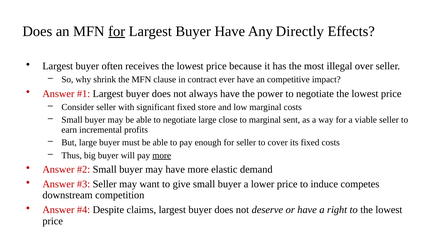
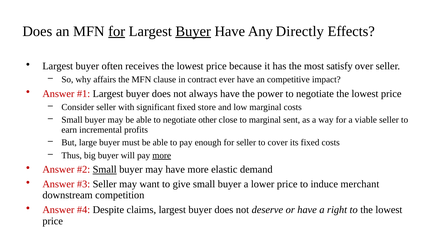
Buyer underline: none -> present (193, 31)
illegal: illegal -> satisfy (340, 66)
shrink: shrink -> affairs (105, 79)
negotiate large: large -> other (207, 120)
Small underline: none -> present (105, 169)
competes: competes -> merchant (360, 184)
